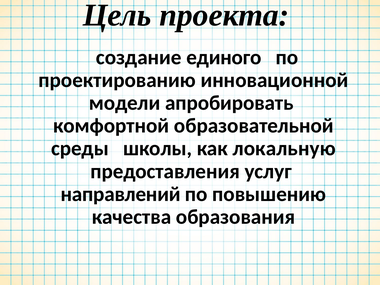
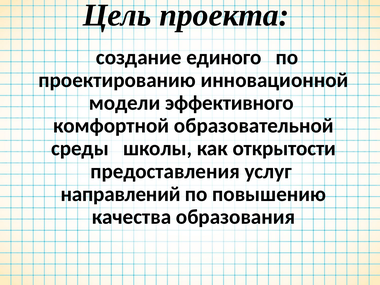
апробировать: апробировать -> эффективного (229, 103)
локальную: локальную -> открытости (284, 149)
